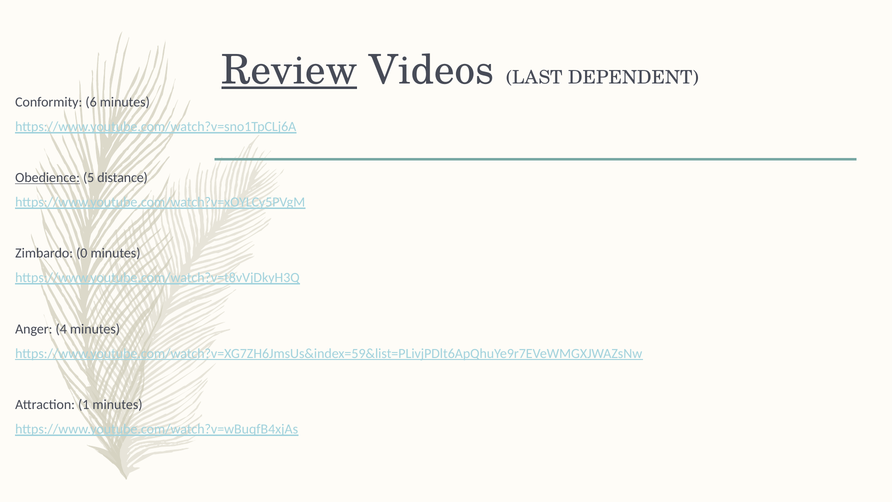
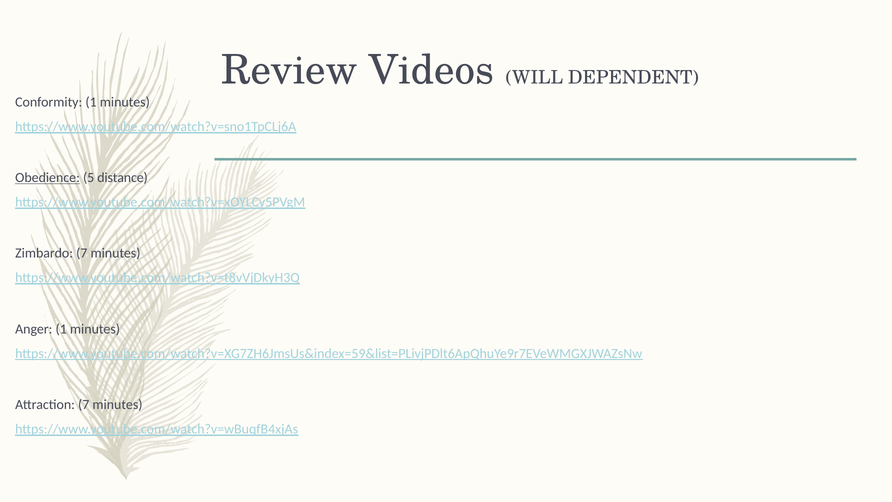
Review underline: present -> none (289, 70)
LAST: LAST -> WILL (535, 78)
Conformity 6: 6 -> 1 (91, 102)
Zimbardo 0: 0 -> 7 (82, 253)
Anger 4: 4 -> 1 (61, 329)
Attraction 1: 1 -> 7 (84, 404)
